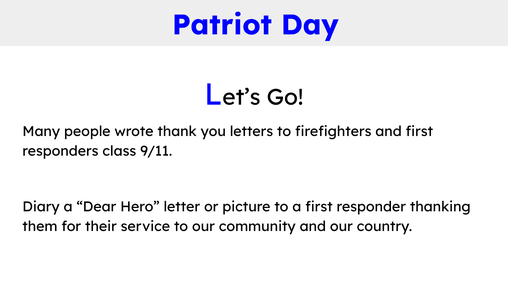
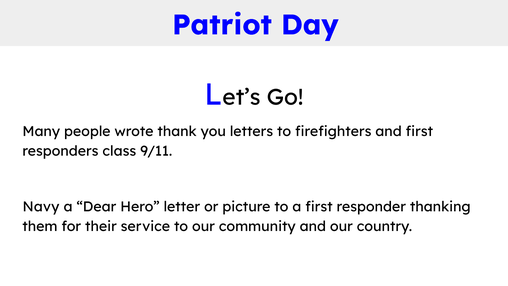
Diary: Diary -> Navy (41, 207)
